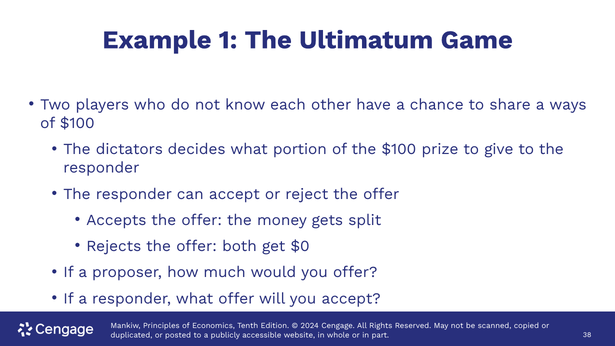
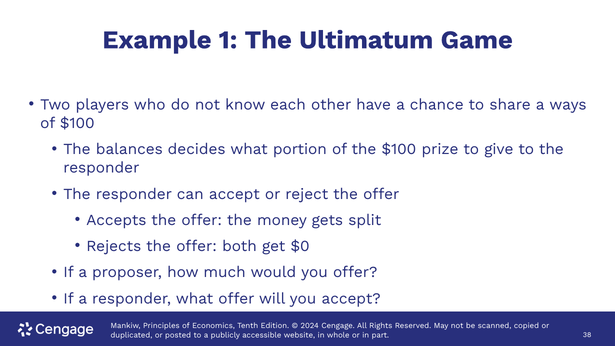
dictators: dictators -> balances (129, 149)
